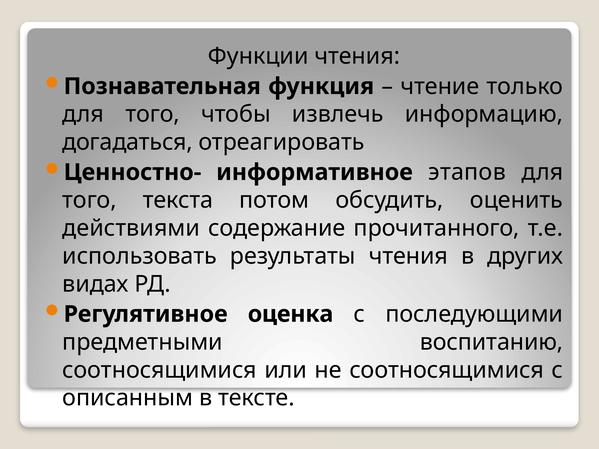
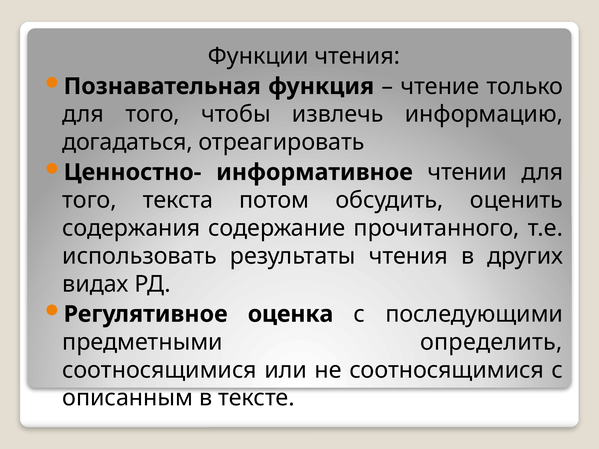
этапов: этапов -> чтении (467, 172)
действиями: действиями -> содержания (131, 228)
воспитанию: воспитанию -> определить (491, 342)
